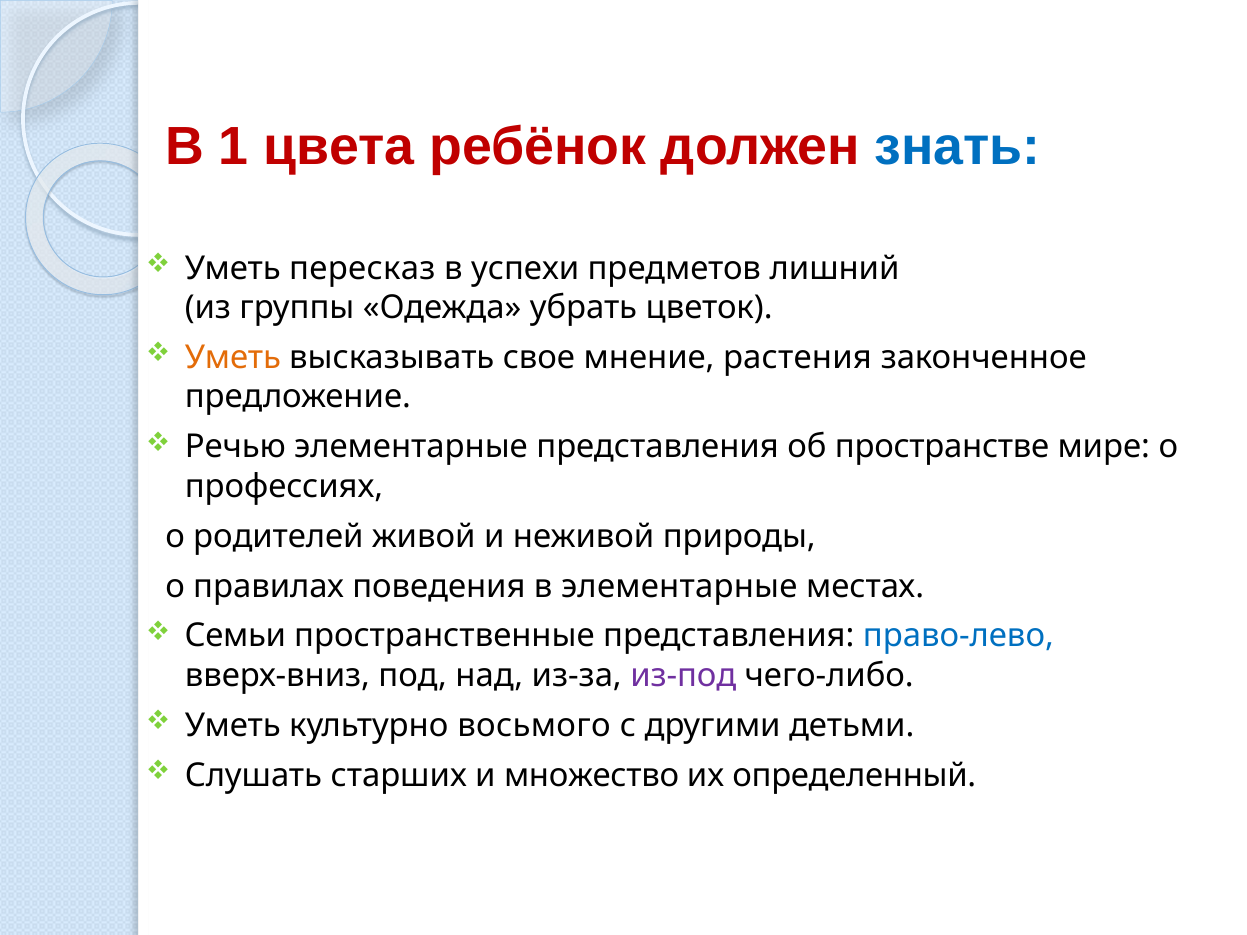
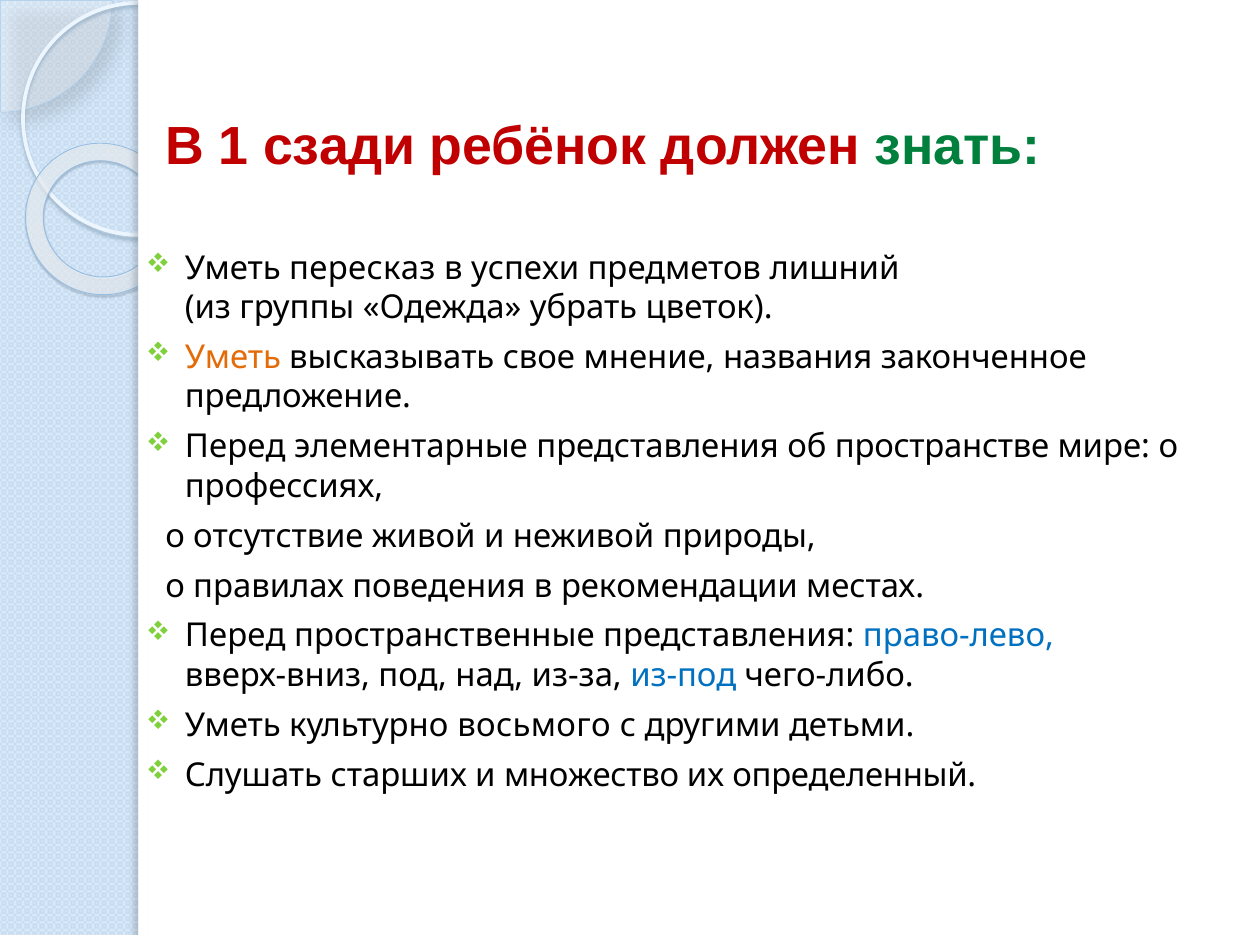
цвета: цвета -> сзади (339, 147)
знать colour: blue -> green (958, 147)
растения: растения -> названия (798, 358)
Речью: Речью -> Перед (235, 447)
родителей: родителей -> отсутствие (278, 536)
в элементарные: элементарные -> рекомендации (679, 586)
Семьи: Семьи -> Перед (235, 636)
из-под colour: purple -> blue (683, 676)
